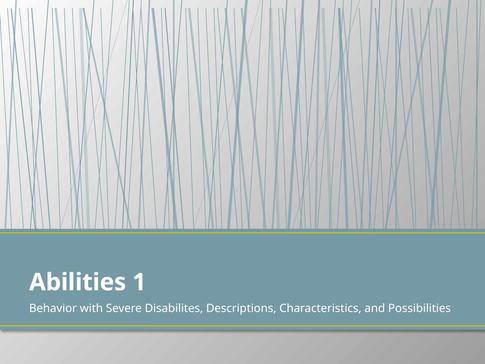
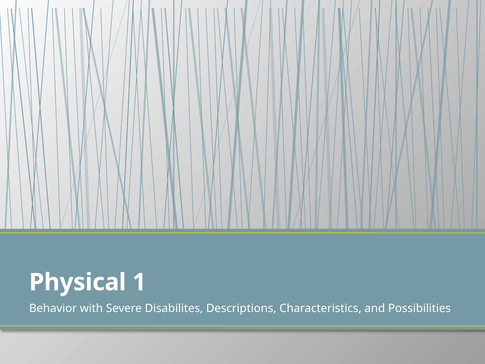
Abilities: Abilities -> Physical (78, 282)
